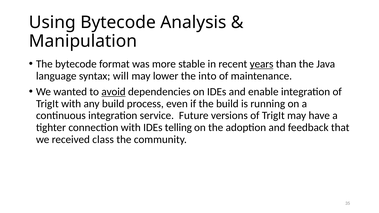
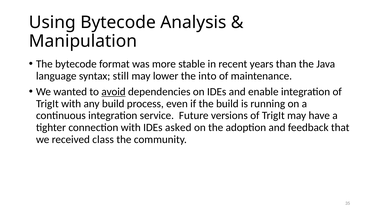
years underline: present -> none (262, 64)
will: will -> still (121, 76)
telling: telling -> asked (178, 128)
